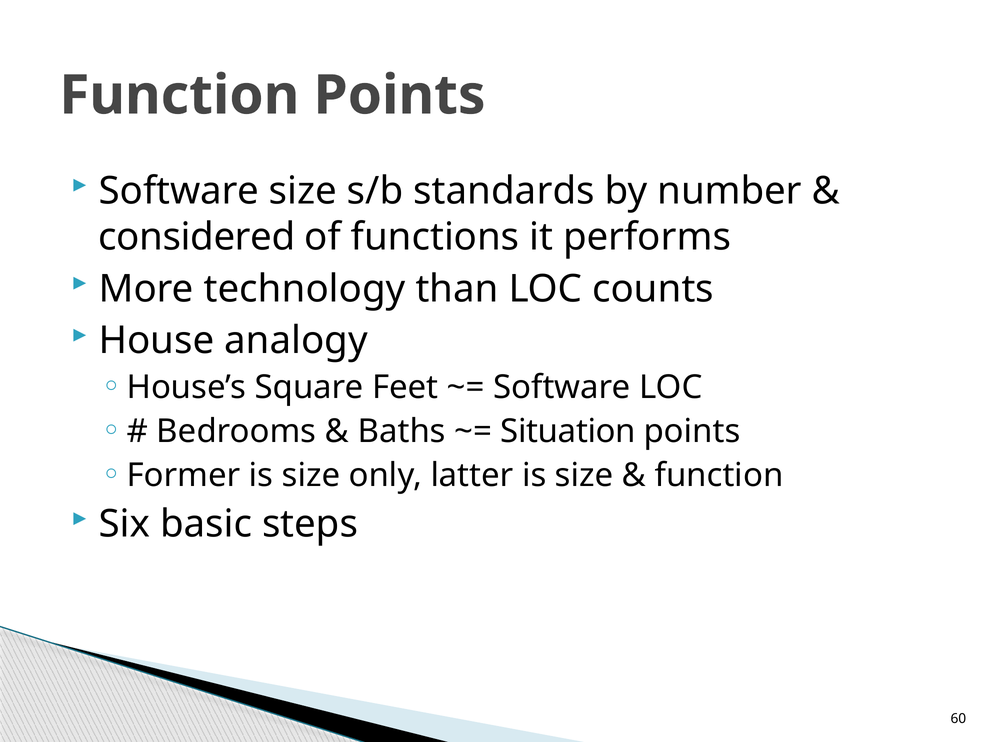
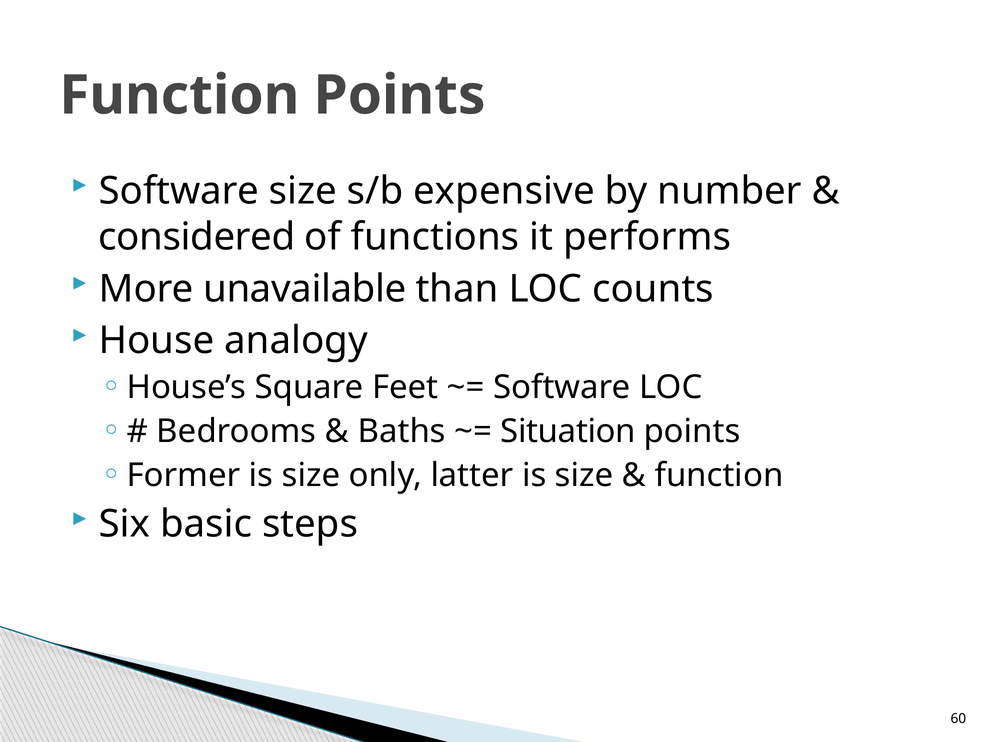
standards: standards -> expensive (504, 191)
technology: technology -> unavailable (305, 289)
